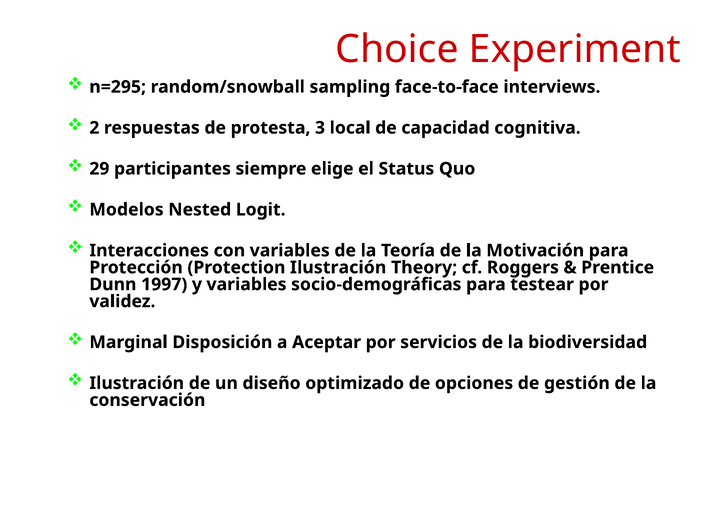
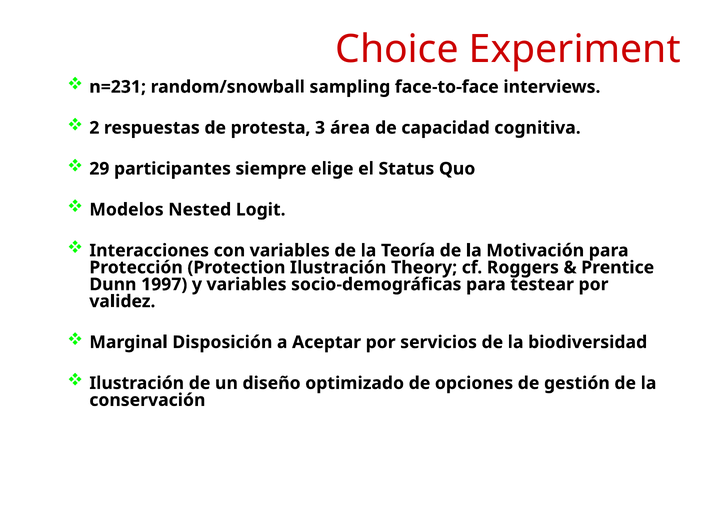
n=295: n=295 -> n=231 (118, 87)
local: local -> área (350, 128)
